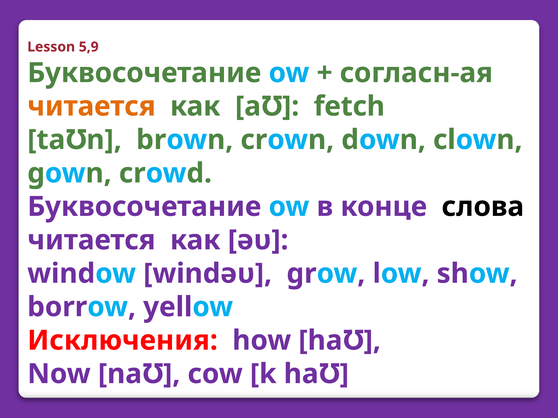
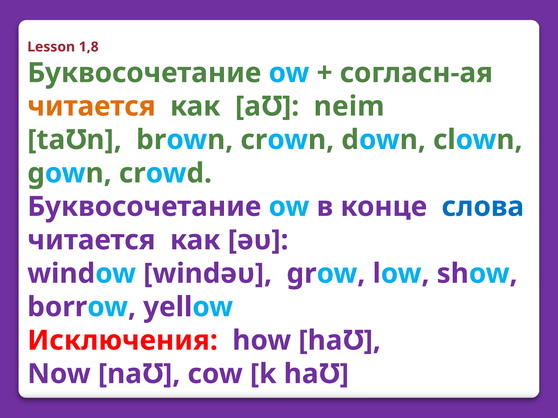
5,9: 5,9 -> 1,8 (89, 47)
fetch: fetch -> neim (349, 107)
слова colour: black -> blue (483, 207)
